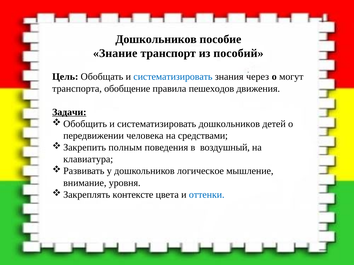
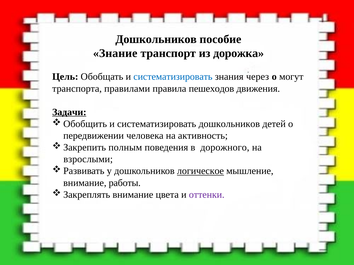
пособий: пособий -> дорожка (239, 53)
обобщение: обобщение -> правилами (127, 89)
средствами: средствами -> активность (203, 136)
воздушный: воздушный -> дорожного (225, 148)
клавиатура: клавиатура -> взрослыми (88, 160)
логическое underline: none -> present (200, 171)
уровня: уровня -> работы (125, 183)
контексте: контексте -> внимание (133, 195)
оттенки colour: blue -> purple (207, 195)
